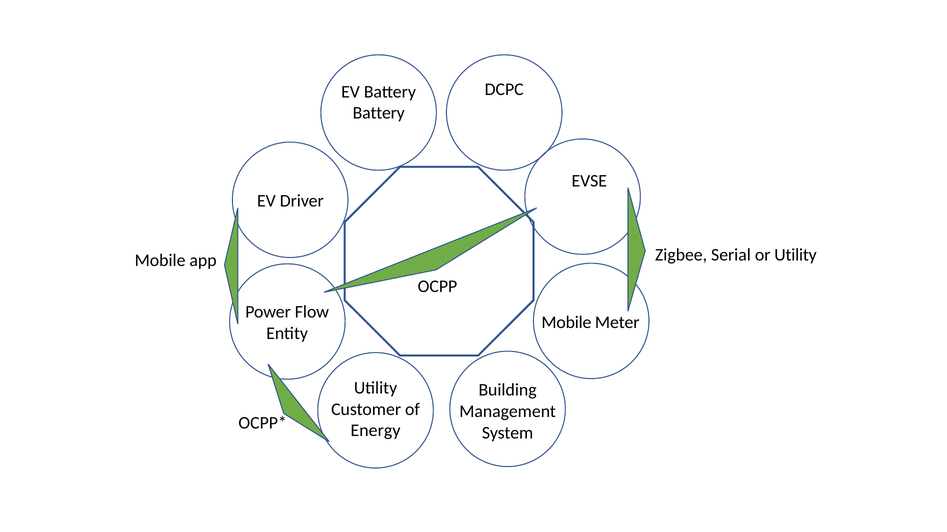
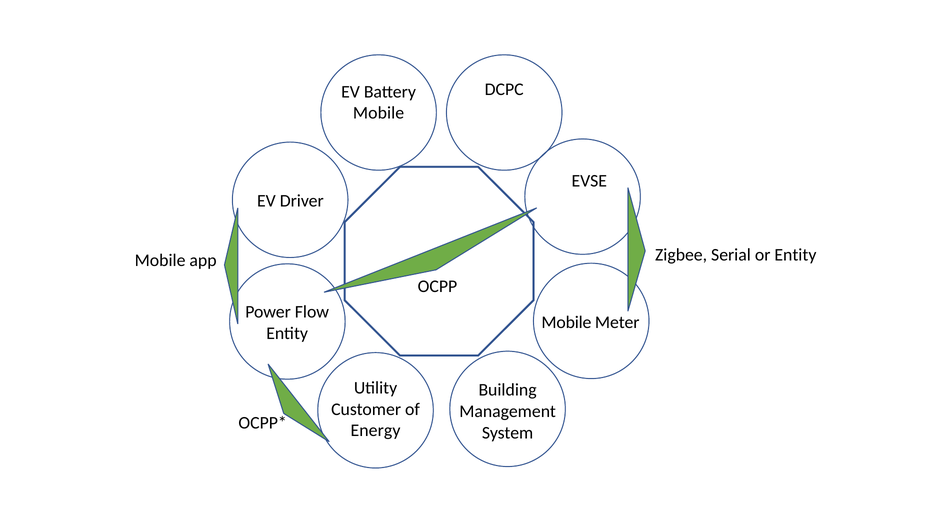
Battery: Battery -> Mobile (379, 113)
or Utility: Utility -> Entity (795, 255)
